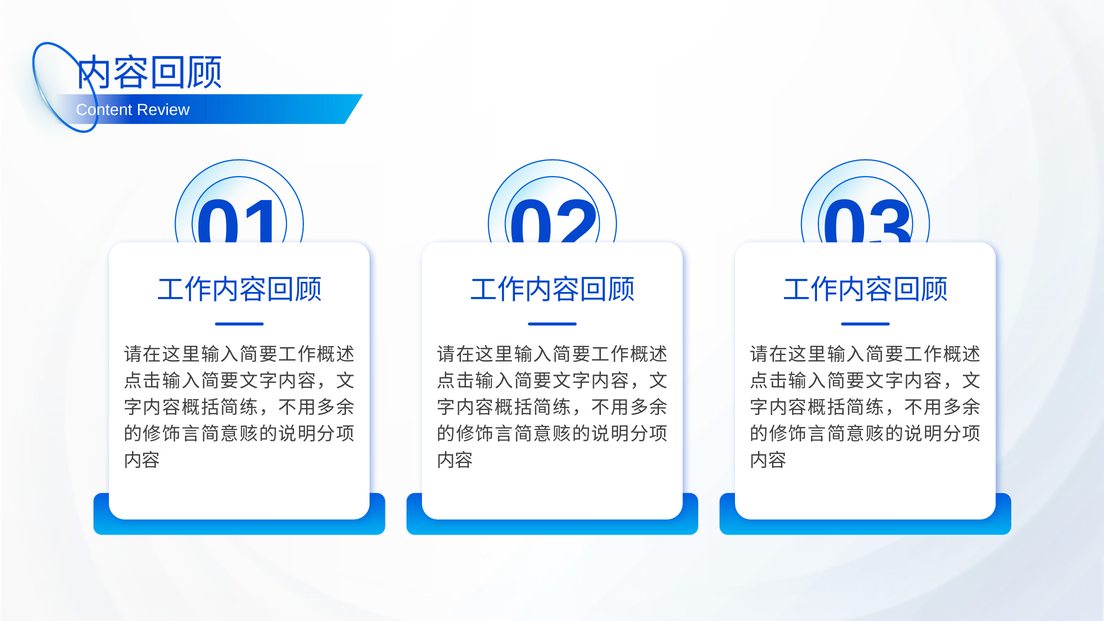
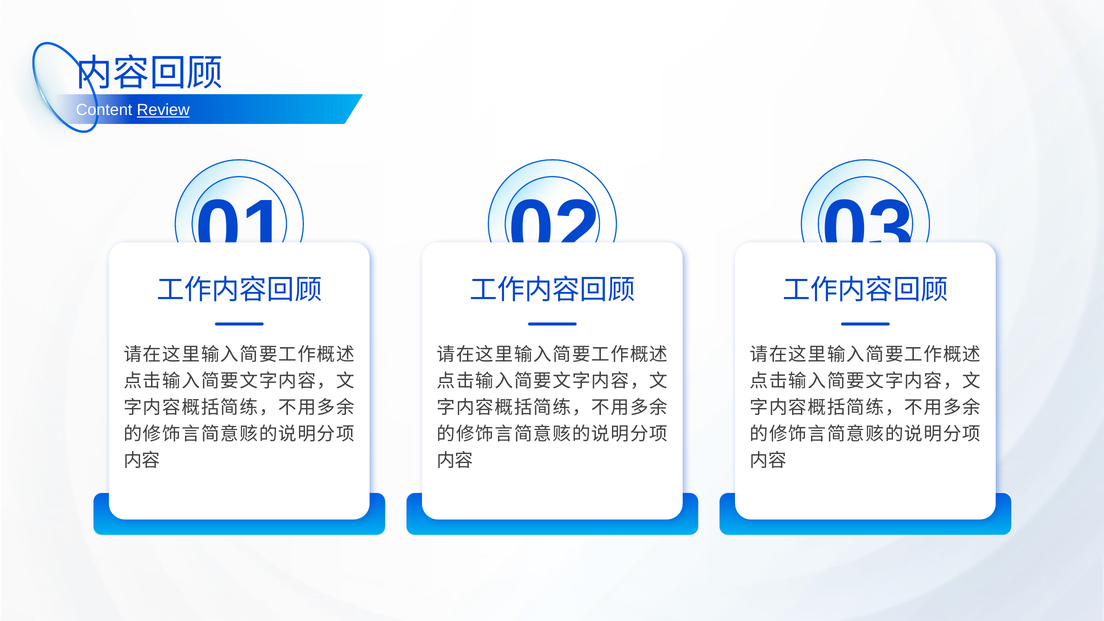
Review underline: none -> present (163, 110)
